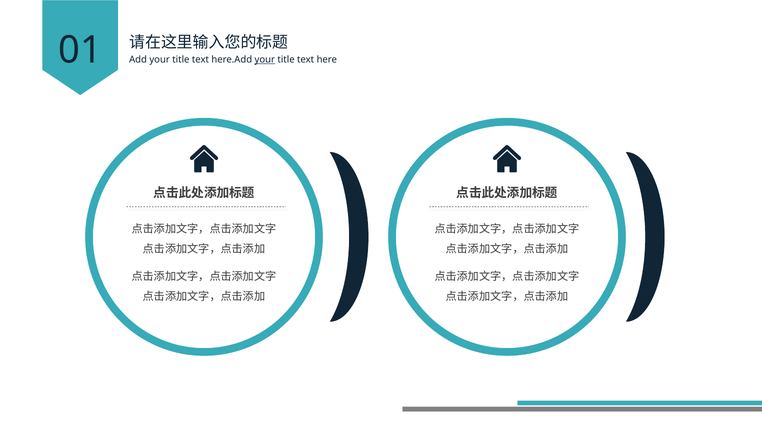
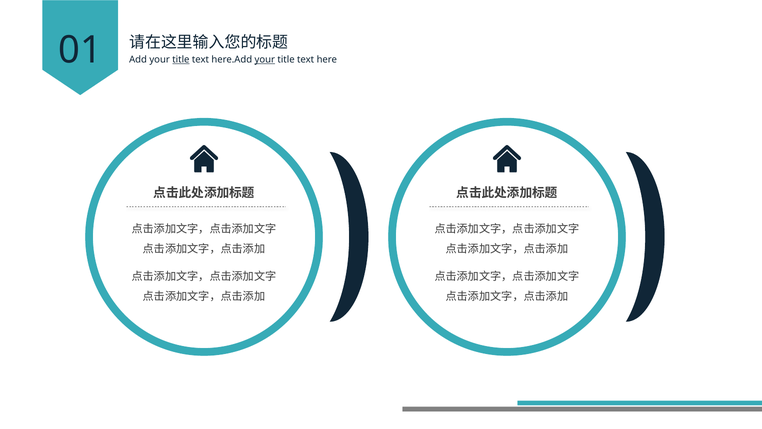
title underline: none -> present (181, 59)
